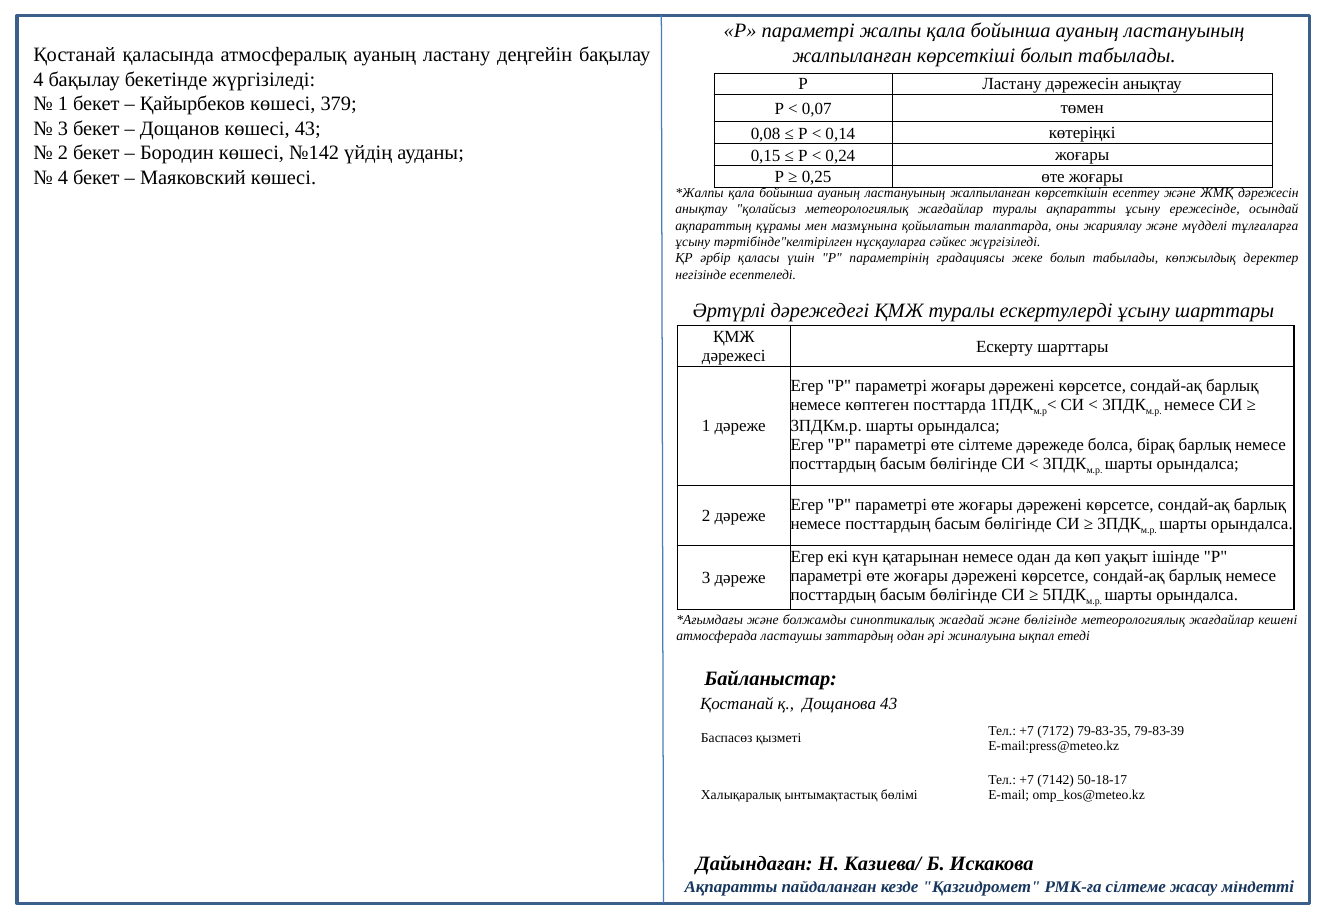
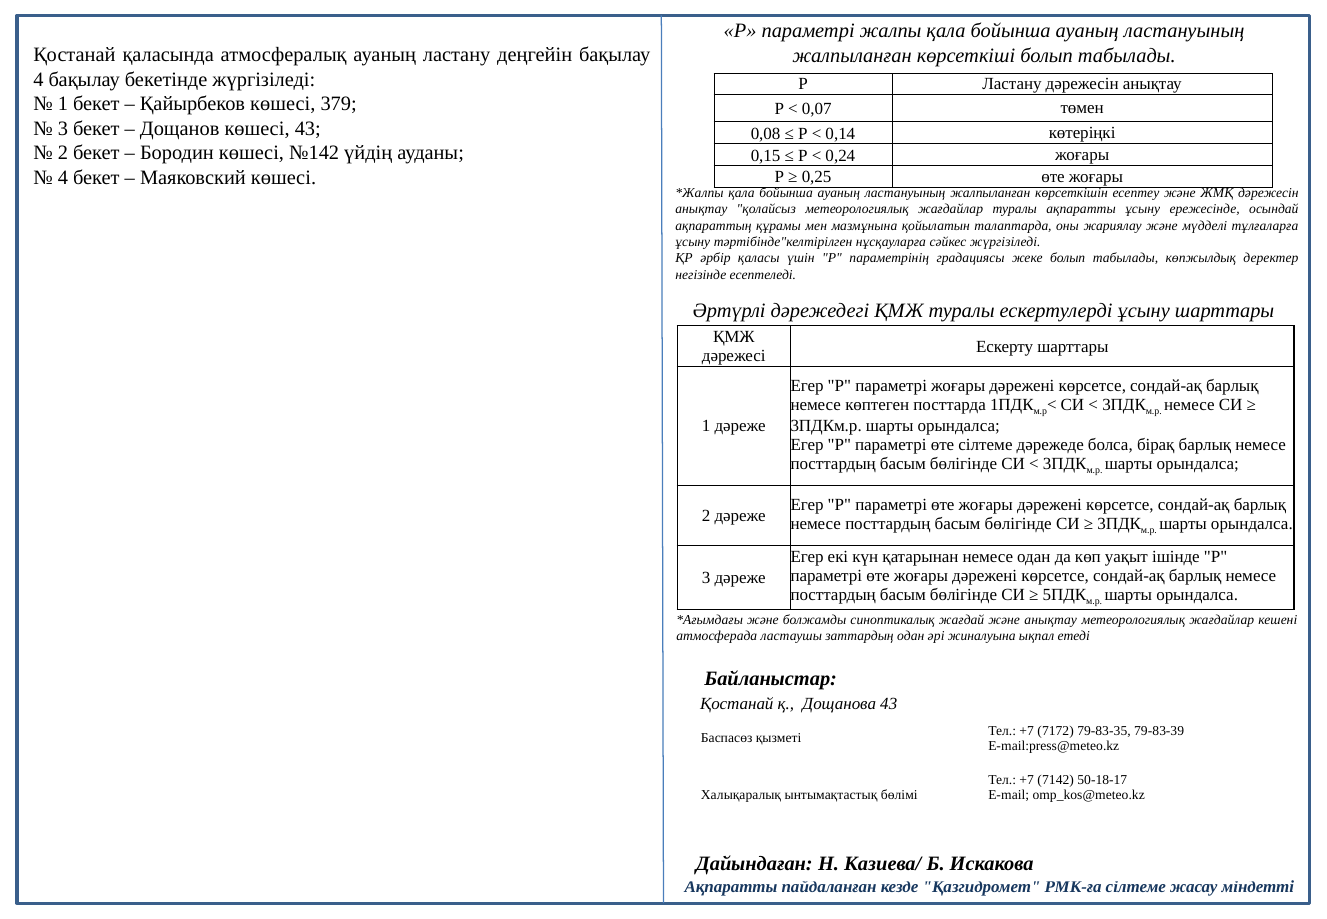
және бөлігінде: бөлігінде -> анықтау (1051, 619)
